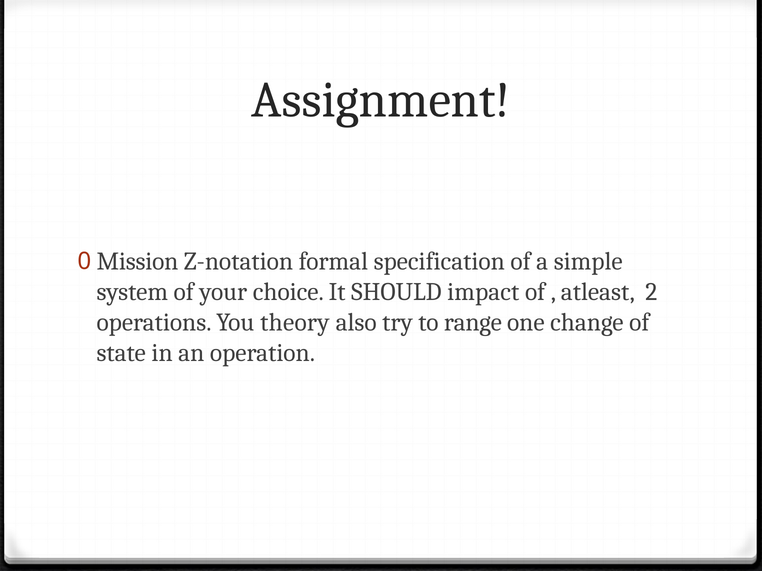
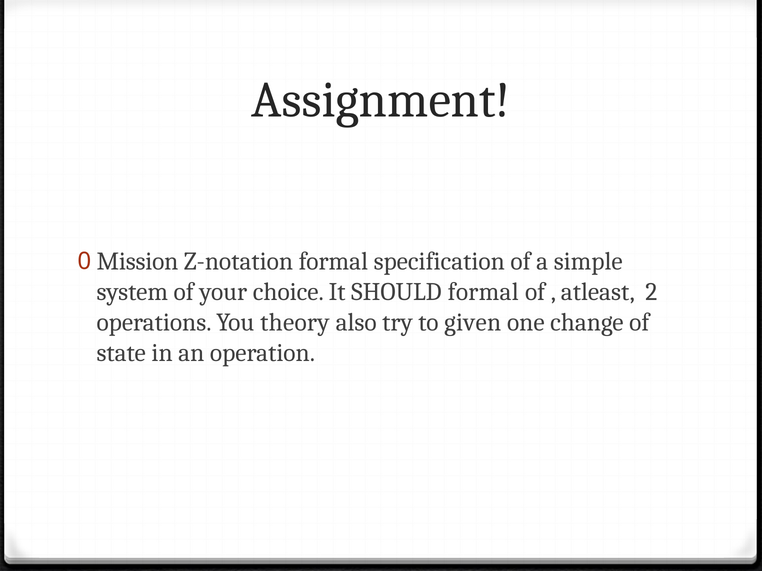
SHOULD impact: impact -> formal (483, 292)
range: range -> given (473, 323)
